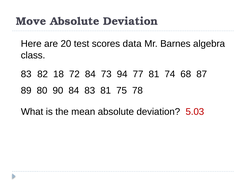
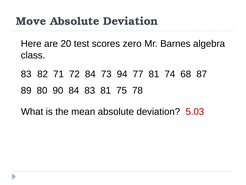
data: data -> zero (132, 44)
18: 18 -> 71 (59, 74)
